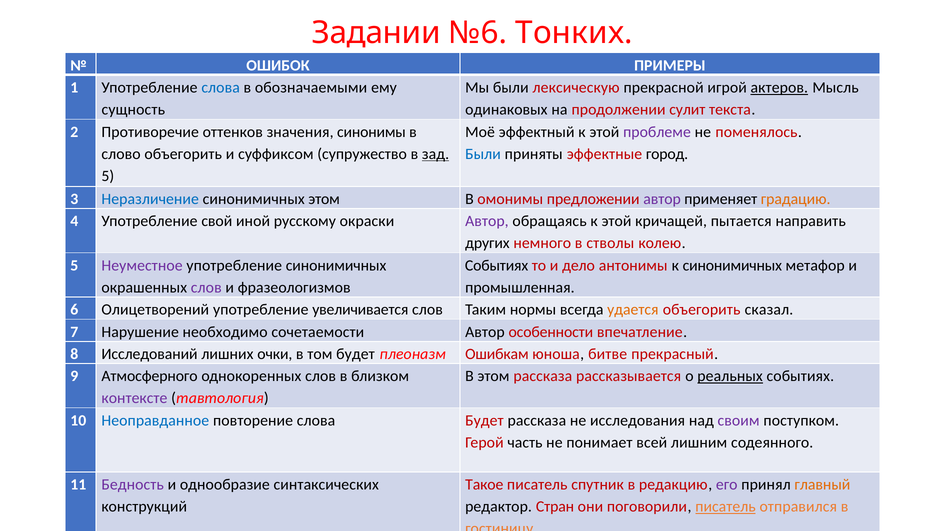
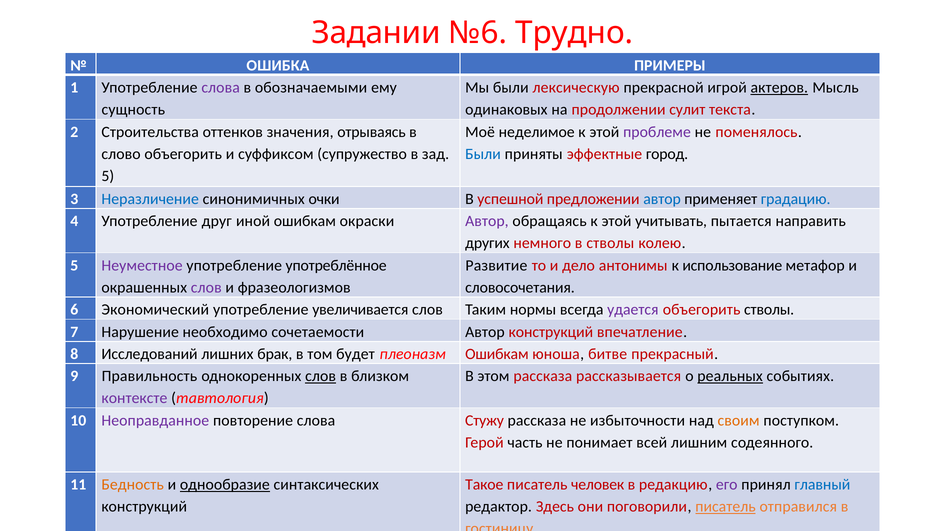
Тонких: Тонких -> Трудно (574, 33)
ОШИБОК: ОШИБОК -> ОШИБКА (278, 65)
слова colour: blue -> purple (221, 88)
Противоречие: Противоречие -> Строительства (150, 132)
синонимы: синонимы -> отрываясь (371, 132)
эффектный: эффектный -> неделимое (537, 132)
зад underline: present -> none (436, 154)
синонимичных этом: этом -> очки (324, 199)
омонимы: омонимы -> успешной (510, 199)
автор colour: purple -> blue (662, 199)
градацию colour: orange -> blue (796, 199)
свой: свой -> друг (217, 221)
иной русскому: русскому -> ошибкам (305, 221)
кричащей: кричащей -> учитывать (671, 221)
употребление синонимичных: синонимичных -> употреблённое (336, 266)
Событиях: Событиях -> Развитие (496, 266)
к синонимичных: синонимичных -> использование (732, 266)
промышленная: промышленная -> словосочетания (520, 288)
Олицетворений: Олицетворений -> Экономический (155, 310)
удается colour: orange -> purple (633, 310)
объегорить сказал: сказал -> стволы (769, 310)
Автор особенности: особенности -> конструкций (551, 332)
очки: очки -> брак (275, 354)
Атмосферного: Атмосферного -> Правильность (149, 377)
слов underline: none -> present (321, 377)
Неоправданное colour: blue -> purple (155, 421)
слова Будет: Будет -> Стужу (485, 421)
исследования: исследования -> избыточности (638, 421)
своим colour: purple -> orange (739, 421)
Бедность colour: purple -> orange (133, 485)
однообразие underline: none -> present (225, 485)
спутник: спутник -> человек (598, 485)
главный colour: orange -> blue (822, 485)
Стран: Стран -> Здесь (555, 507)
